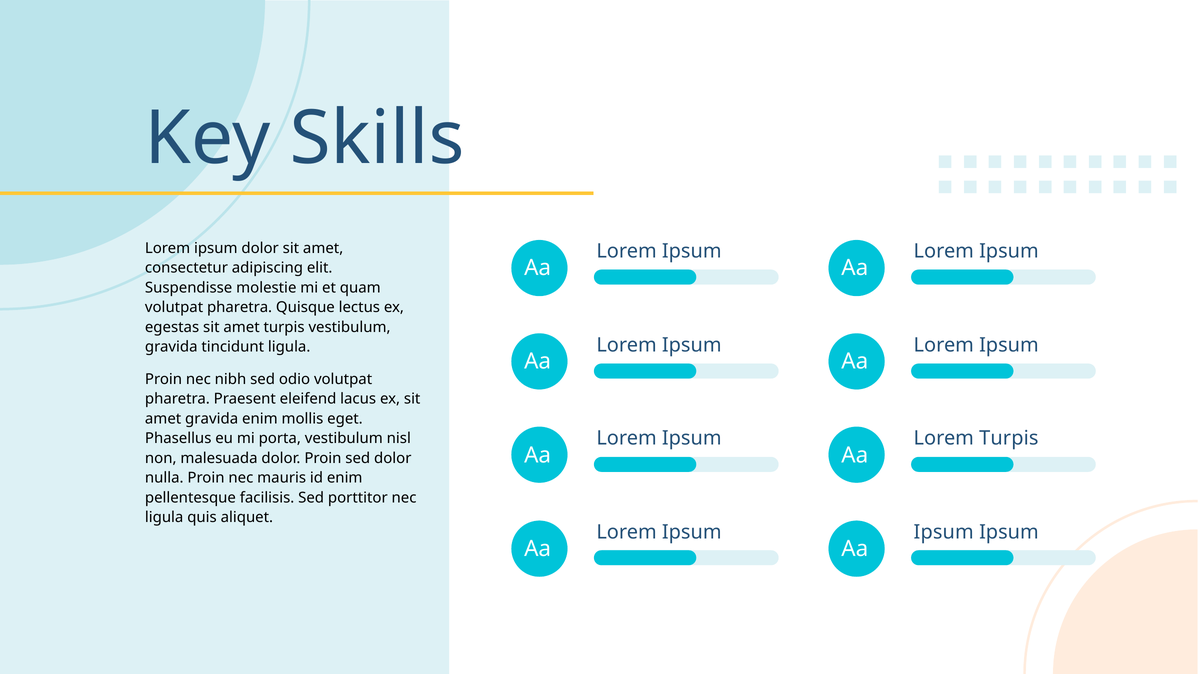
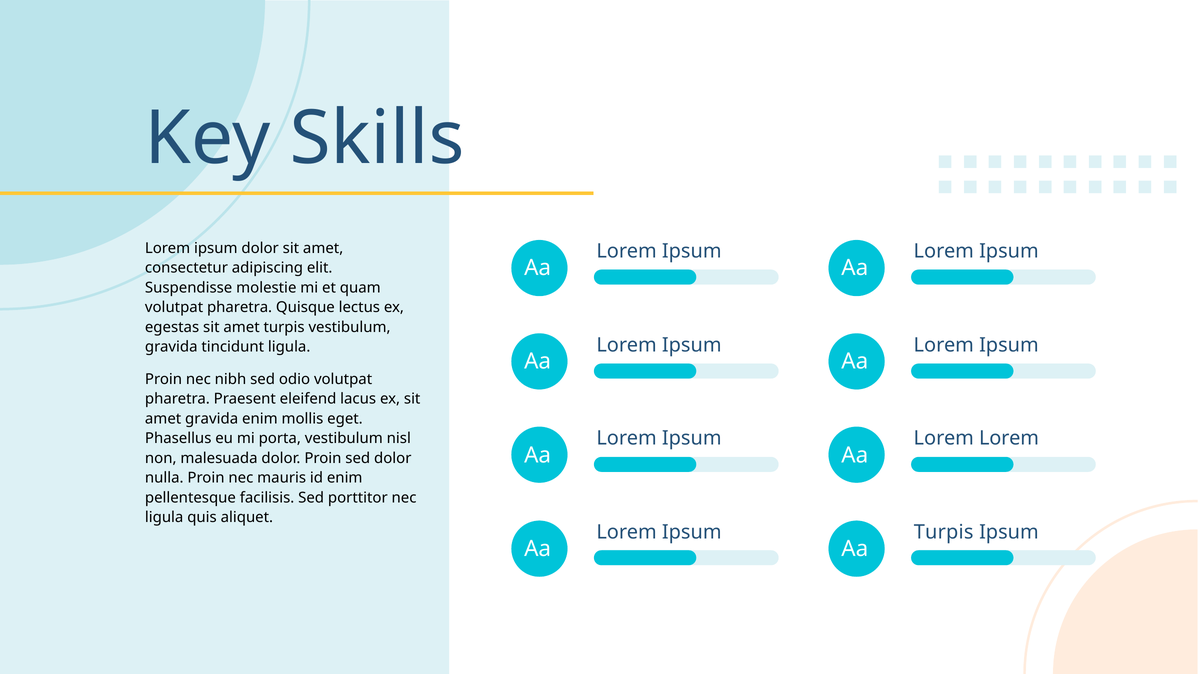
Lorem Turpis: Turpis -> Lorem (1009, 438)
Ipsum: Ipsum -> Turpis (944, 532)
